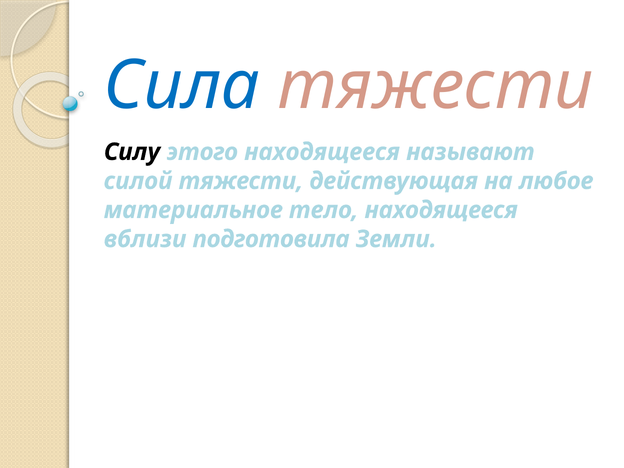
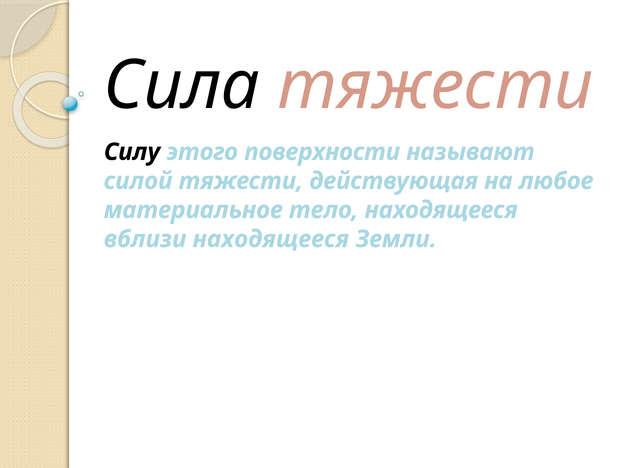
Сила colour: blue -> black (182, 86)
этого находящееся: находящееся -> поверхности (322, 152)
вблизи подготовила: подготовила -> находящееся (271, 239)
